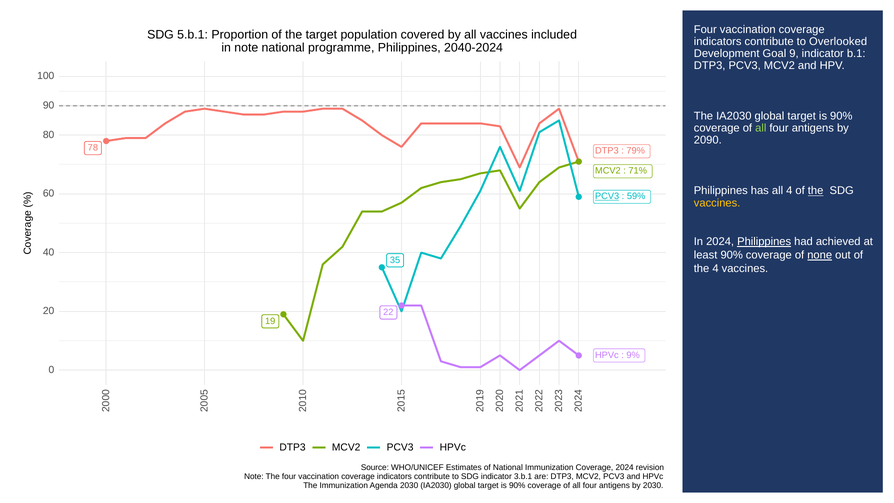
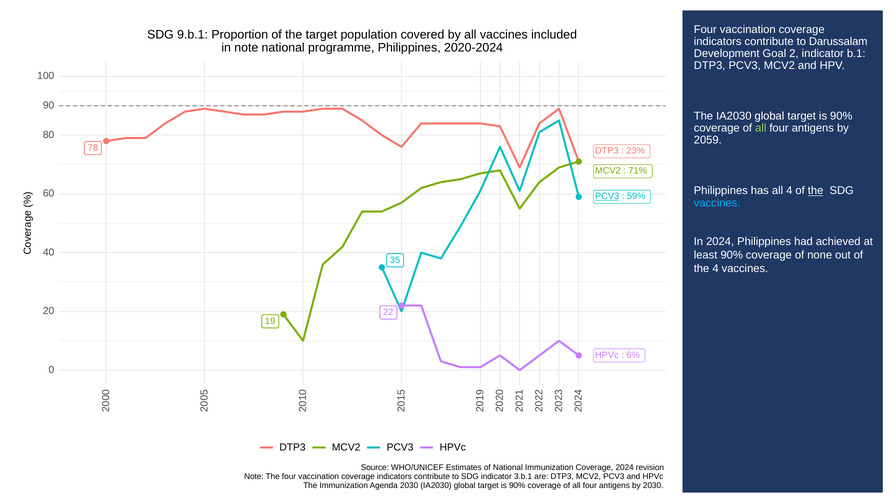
5.b.1: 5.b.1 -> 9.b.1 (193, 35)
Overlooked: Overlooked -> Darussalam (838, 41)
2040-2024: 2040-2024 -> 2020-2024 (474, 48)
Goal 9: 9 -> 2 (794, 54)
2090: 2090 -> 2059 (708, 140)
79%: 79% -> 23% (636, 151)
vaccines colour: yellow -> light blue (717, 203)
Philippines underline: present -> none (764, 242)
none underline: present -> none (820, 255)
9%: 9% -> 6% (633, 355)
